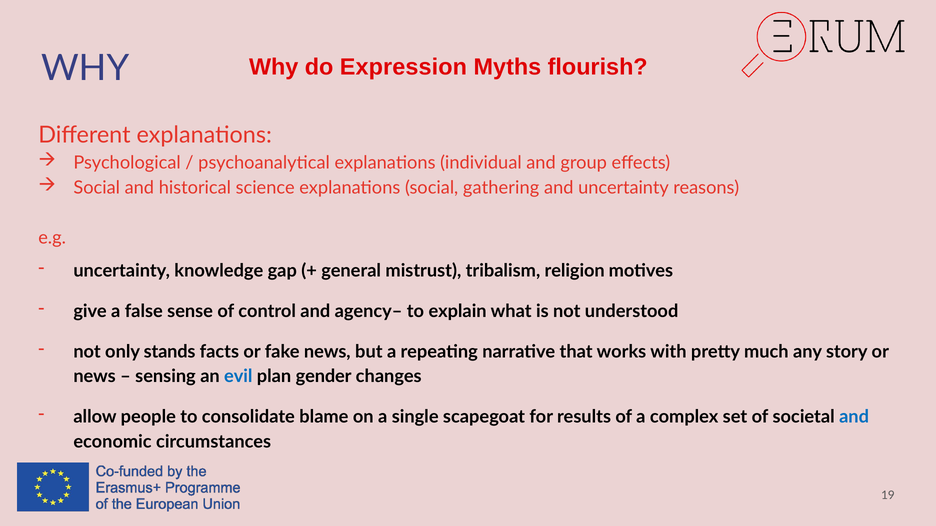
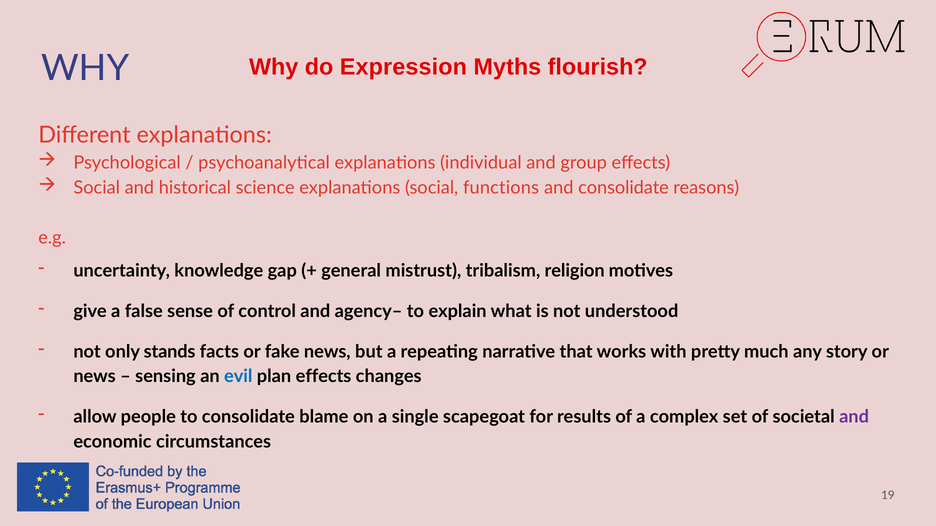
gathering: gathering -> functions (501, 188)
and uncertainty: uncertainty -> consolidate (624, 188)
plan gender: gender -> effects (324, 377)
and colour: blue -> purple (854, 417)
